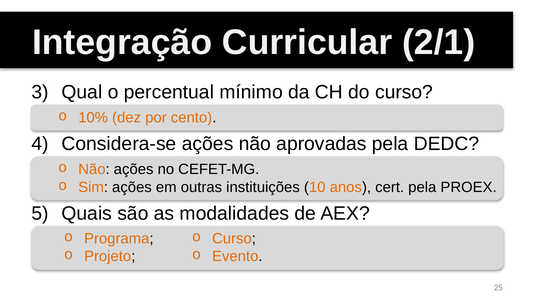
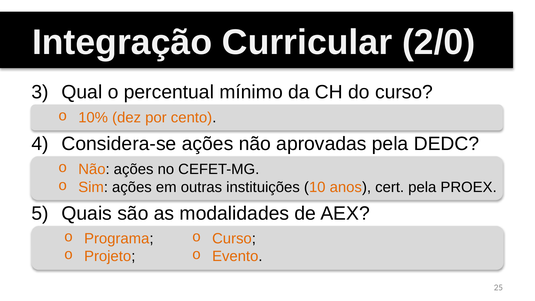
2/1: 2/1 -> 2/0 (439, 42)
